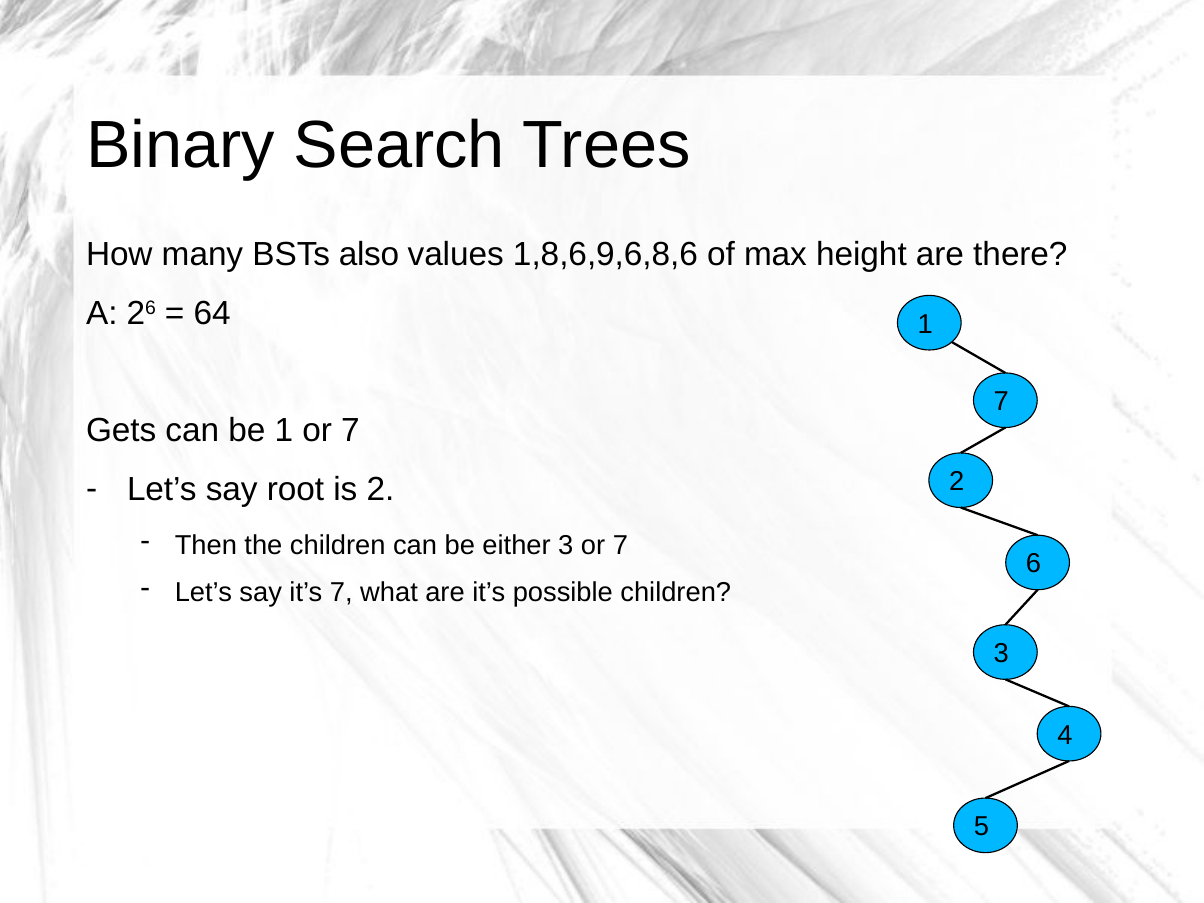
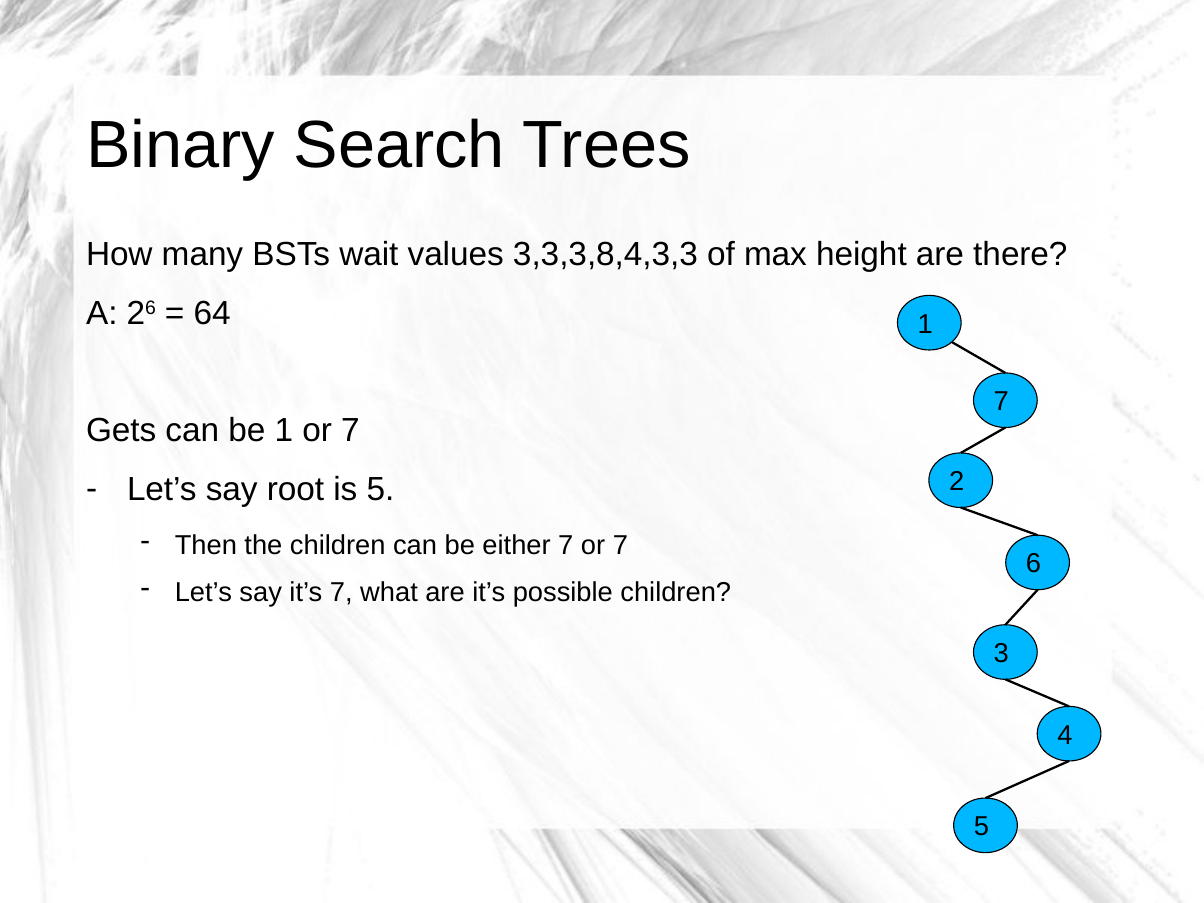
also: also -> wait (369, 254)
1,8,6,9,6,8,6: 1,8,6,9,6,8,6 -> 3,3,3,8,4,3,3 (605, 254)
is 2: 2 -> 5 (380, 490)
either 3: 3 -> 7 (566, 545)
